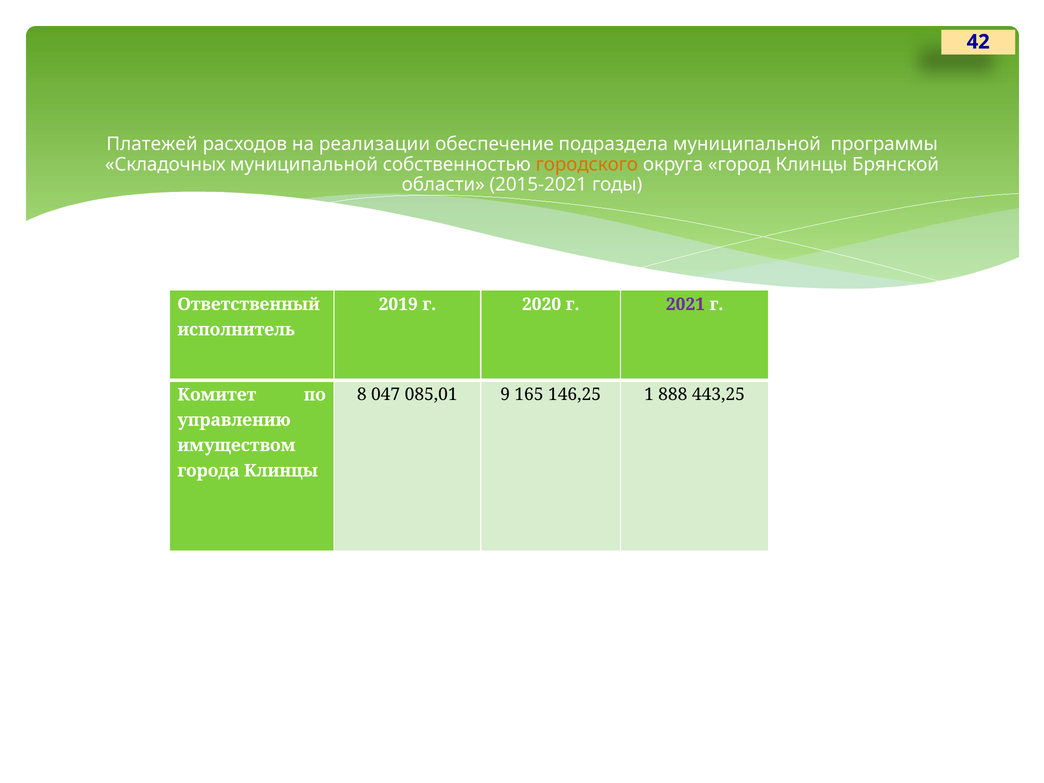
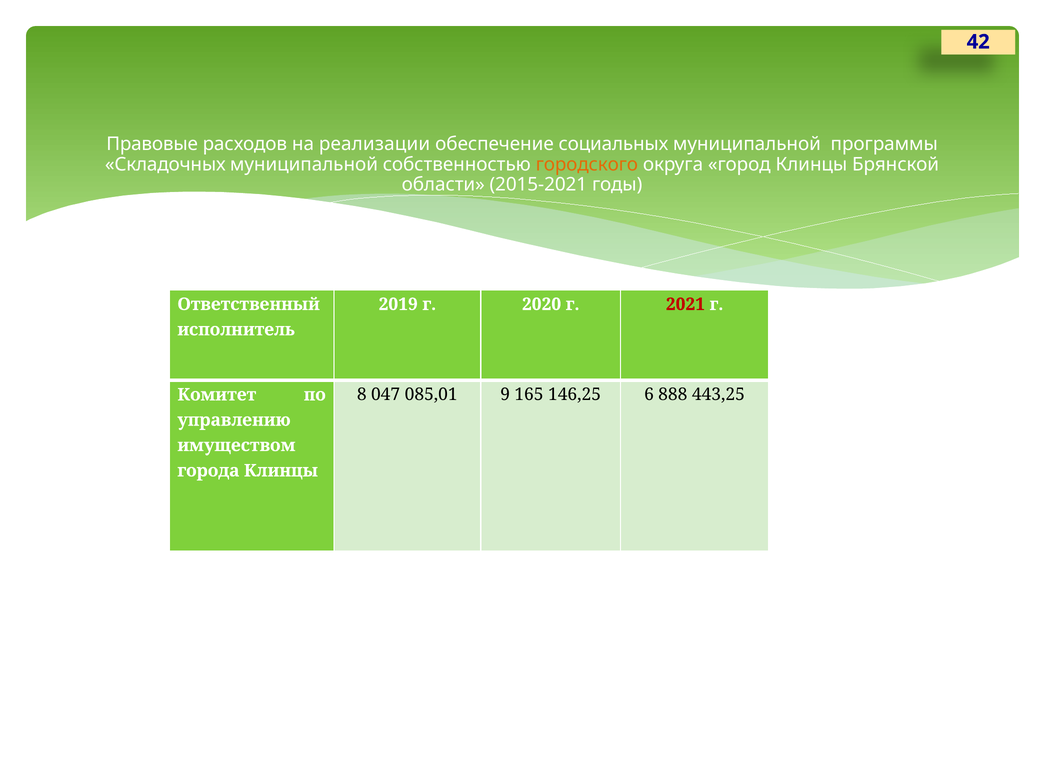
Платежей: Платежей -> Правовые (152, 144)
подраздела: подраздела -> социальных (613, 144)
2021 colour: purple -> red (685, 304)
1: 1 -> 6 (649, 395)
